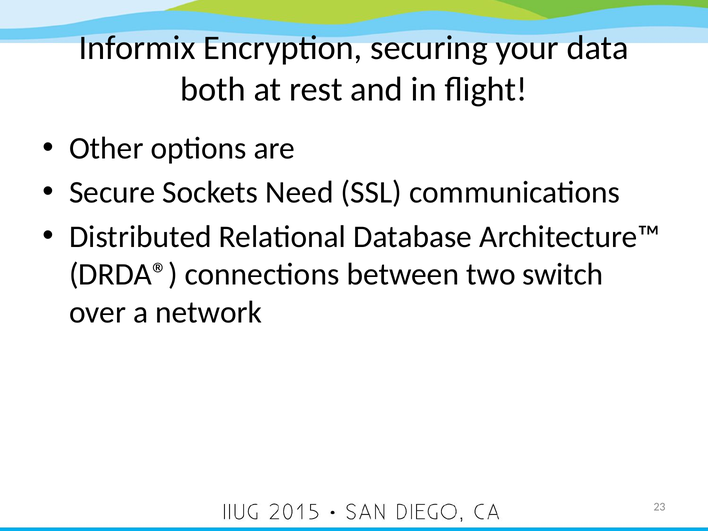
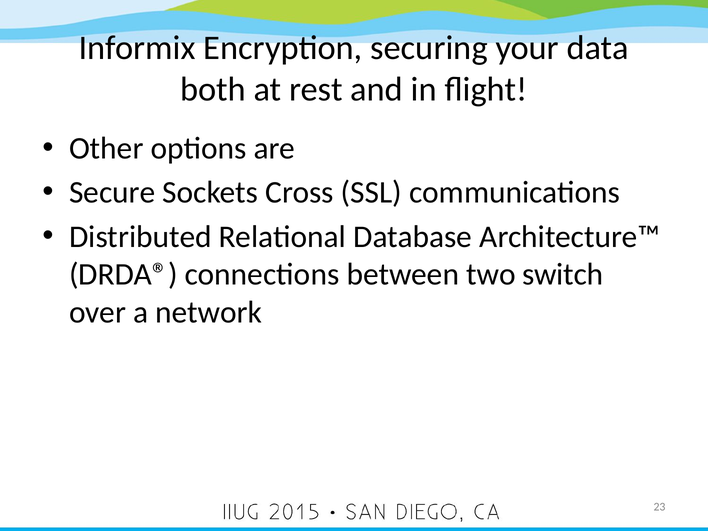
Need: Need -> Cross (300, 193)
